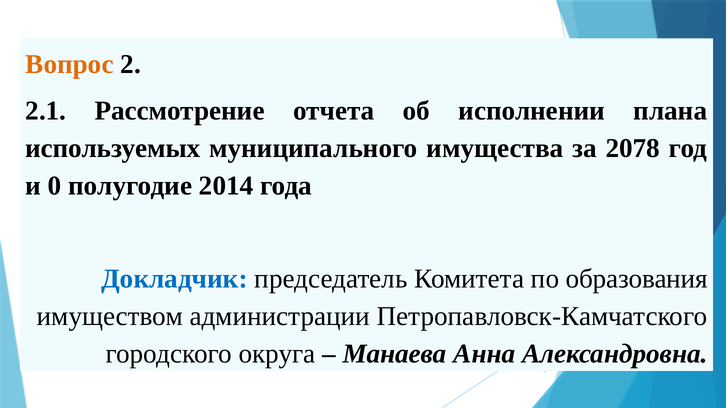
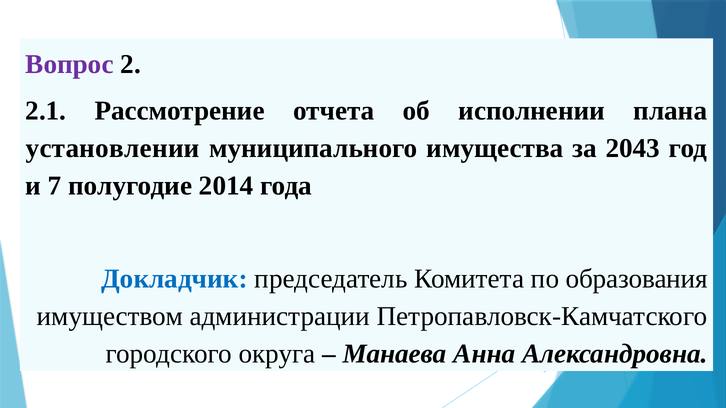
Вопрос colour: orange -> purple (70, 64)
используемых: используемых -> установлении (113, 148)
2078: 2078 -> 2043 (633, 148)
0: 0 -> 7 (55, 186)
